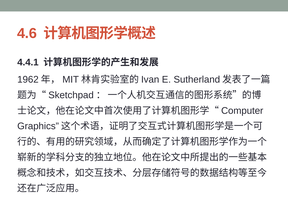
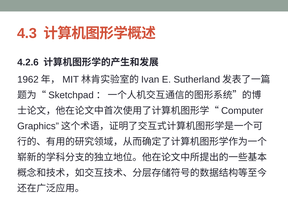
4.6: 4.6 -> 4.3 (27, 33)
4.4.1: 4.4.1 -> 4.2.6 (28, 62)
